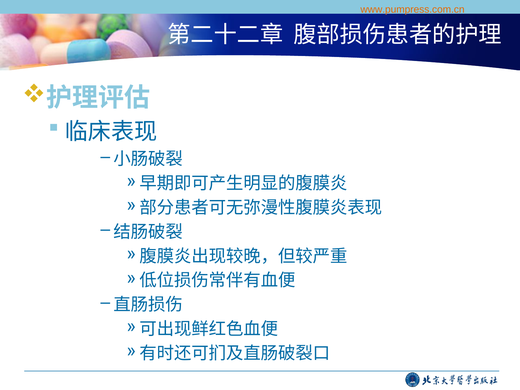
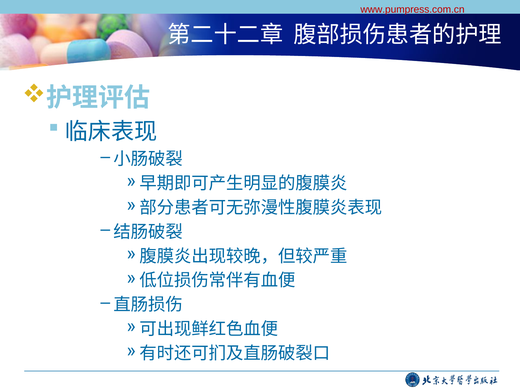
www.pumpress.com.cn colour: orange -> red (413, 9)
